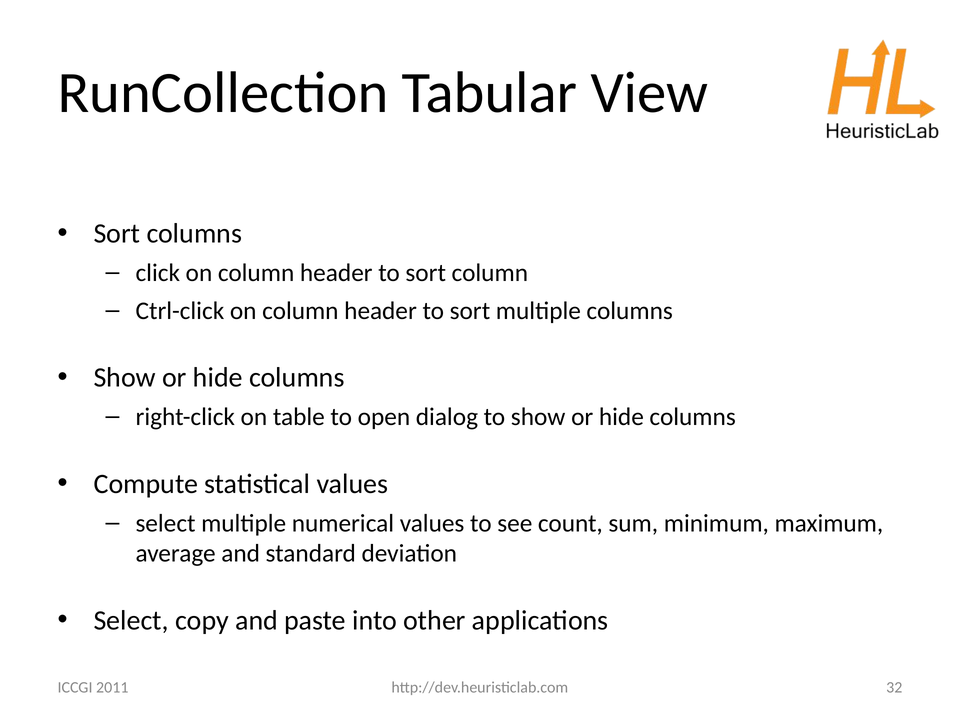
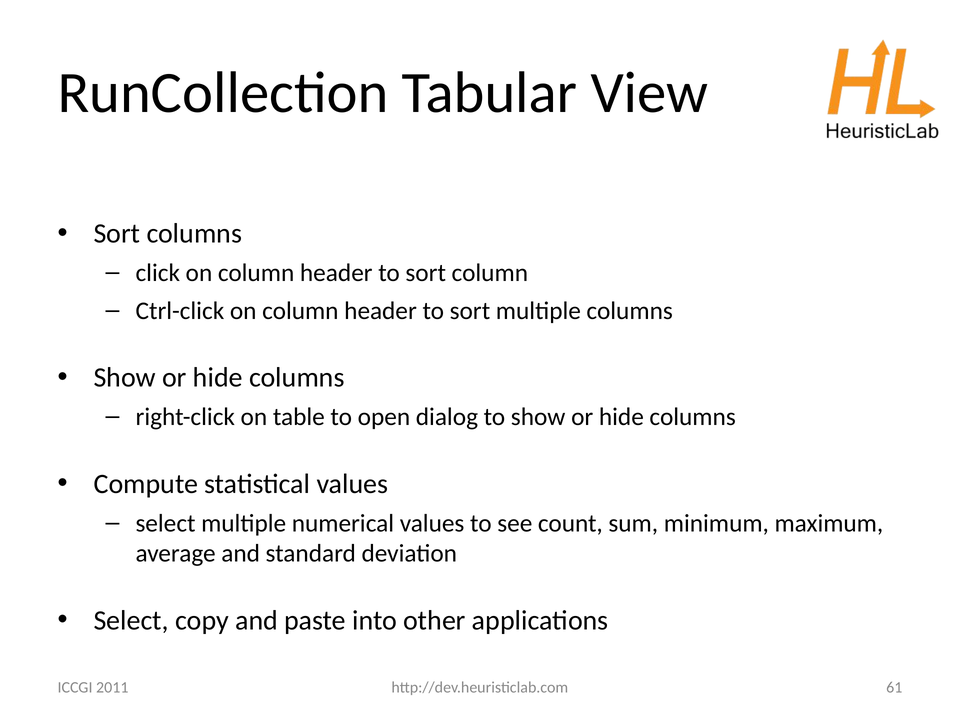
32: 32 -> 61 (894, 687)
